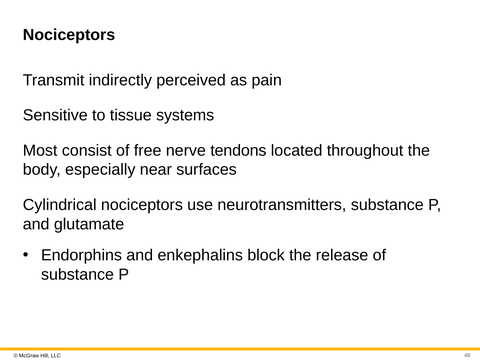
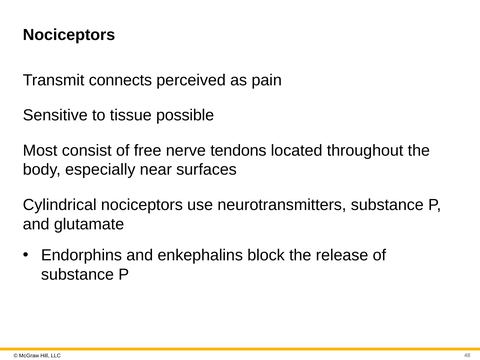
indirectly: indirectly -> connects (120, 80)
systems: systems -> possible (185, 115)
